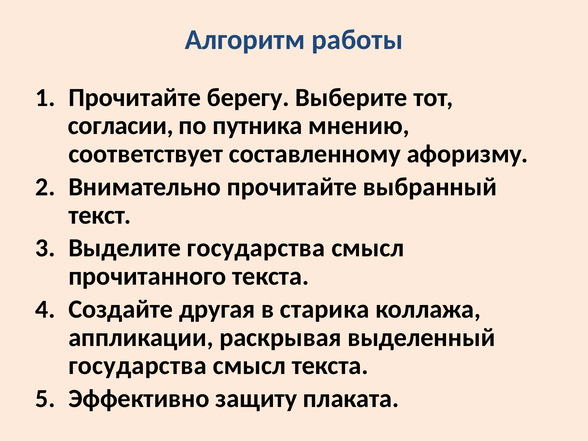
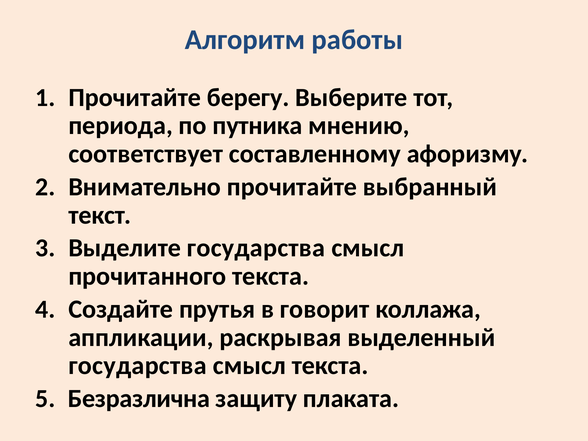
согласии: согласии -> периода (121, 126)
другая: другая -> прутья (217, 309)
старика: старика -> говорит (325, 309)
Эффективно: Эффективно -> Безразлична (139, 399)
